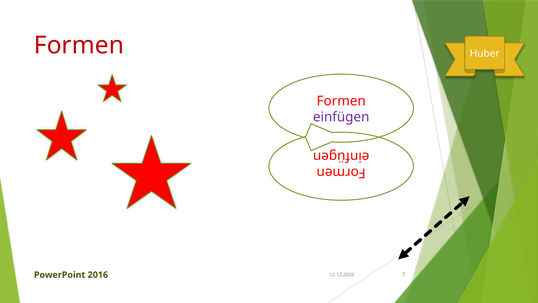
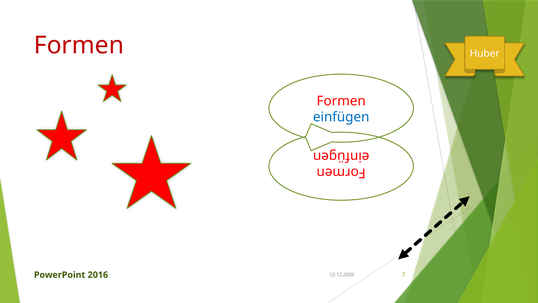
einfügen colour: purple -> blue (341, 117)
